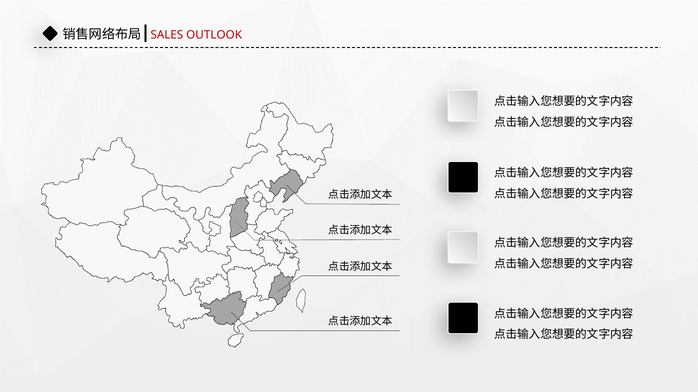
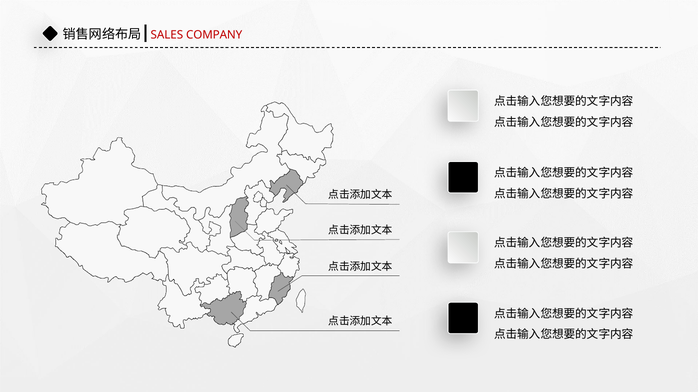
OUTLOOK: OUTLOOK -> COMPANY (214, 35)
